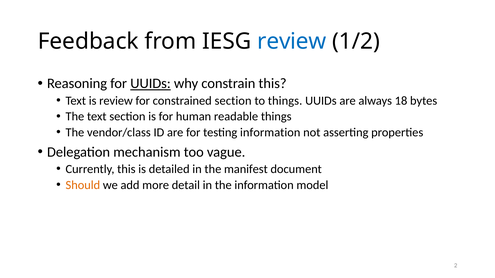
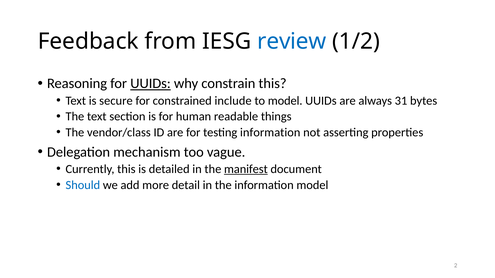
is review: review -> secure (116, 101)
constrained section: section -> include (233, 101)
to things: things -> model (285, 101)
18: 18 -> 31 (401, 101)
manifest underline: none -> present (246, 169)
Should colour: orange -> blue (83, 185)
